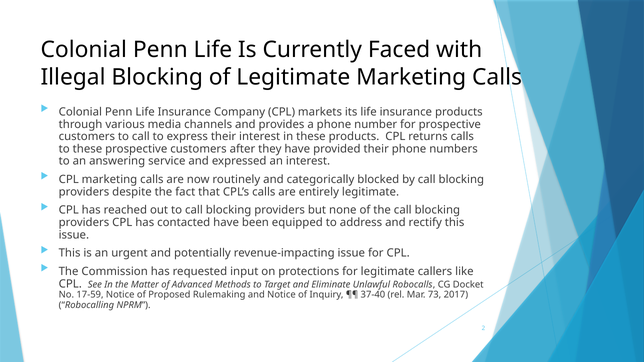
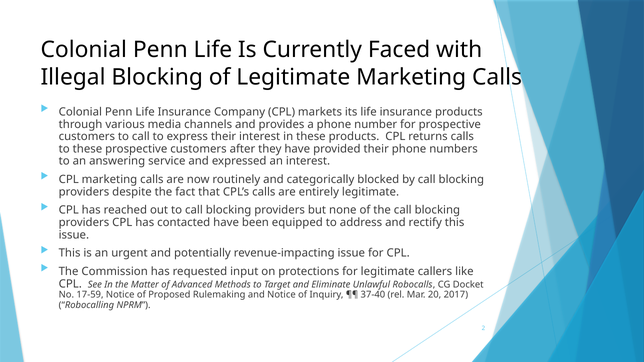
73: 73 -> 20 (435, 295)
